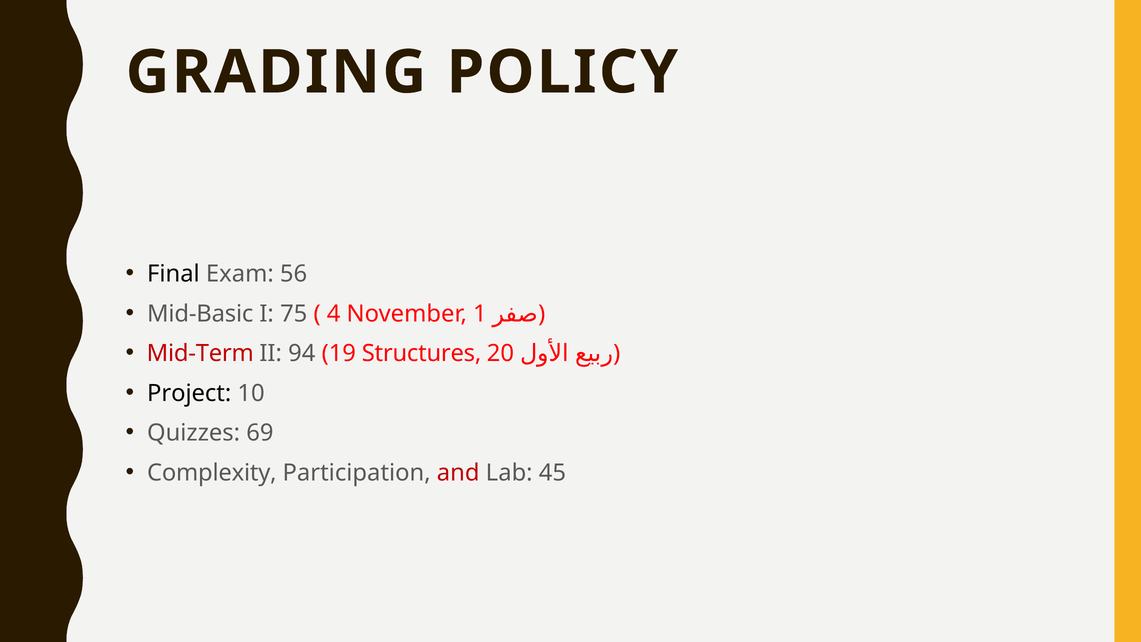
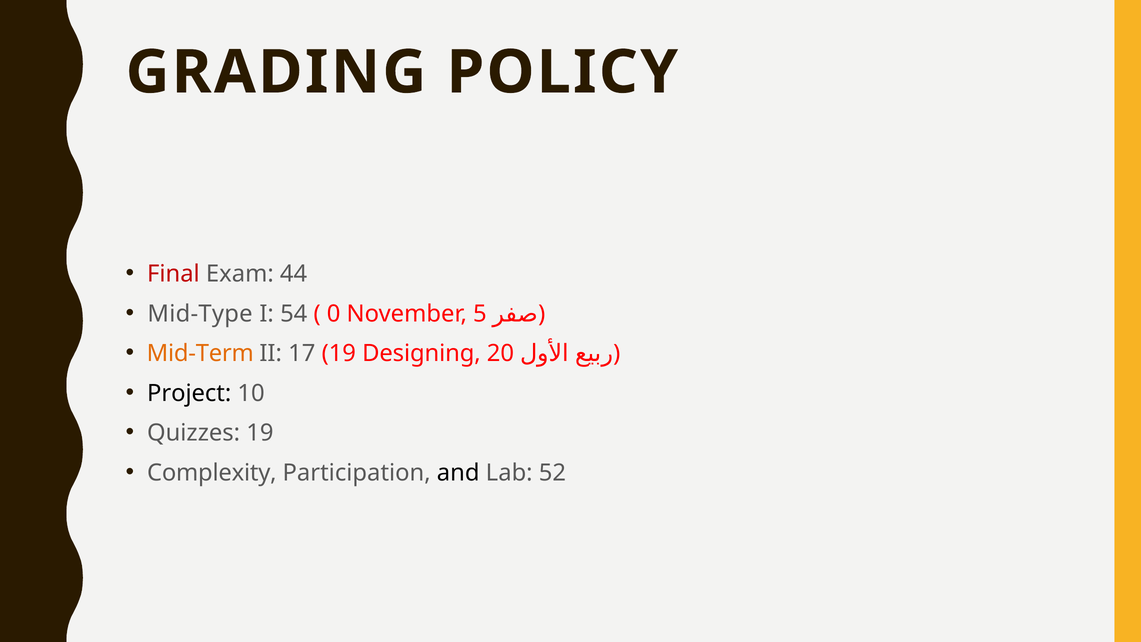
Final colour: black -> red (173, 274)
56: 56 -> 44 (294, 274)
Mid-Basic: Mid-Basic -> Mid-Type (200, 314)
75: 75 -> 54 (294, 314)
4: 4 -> 0 (334, 314)
1: 1 -> 5 (480, 314)
Mid-Term colour: red -> orange (200, 353)
94: 94 -> 17 (302, 353)
Structures: Structures -> Designing (421, 353)
Quizzes 69: 69 -> 19 (260, 433)
and colour: red -> black (458, 473)
45: 45 -> 52 (552, 473)
